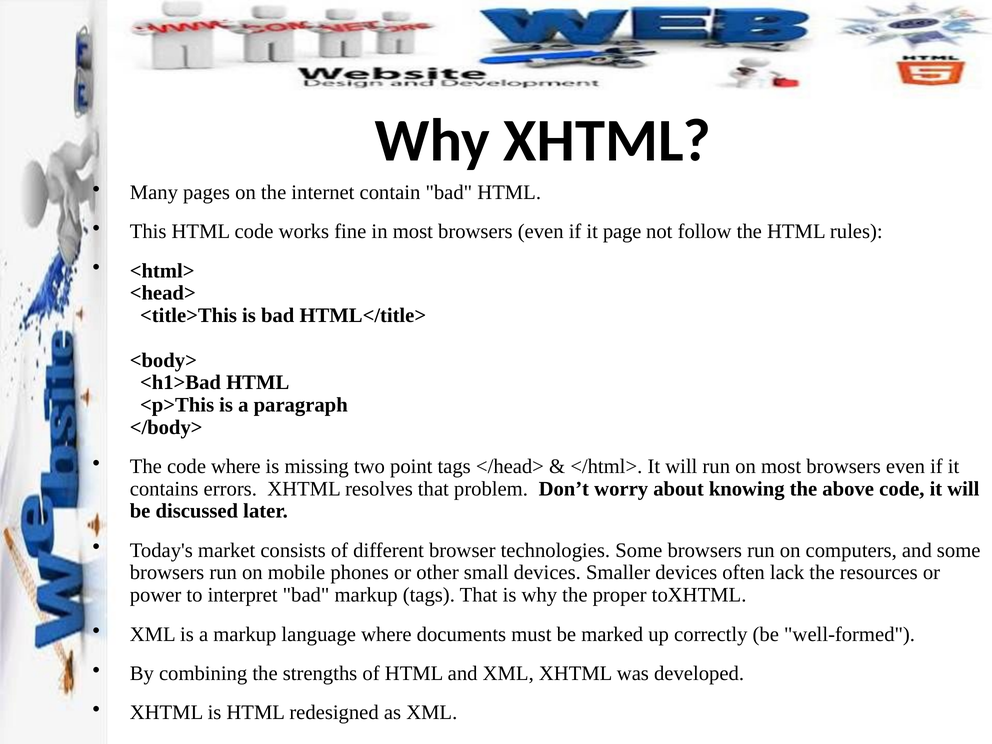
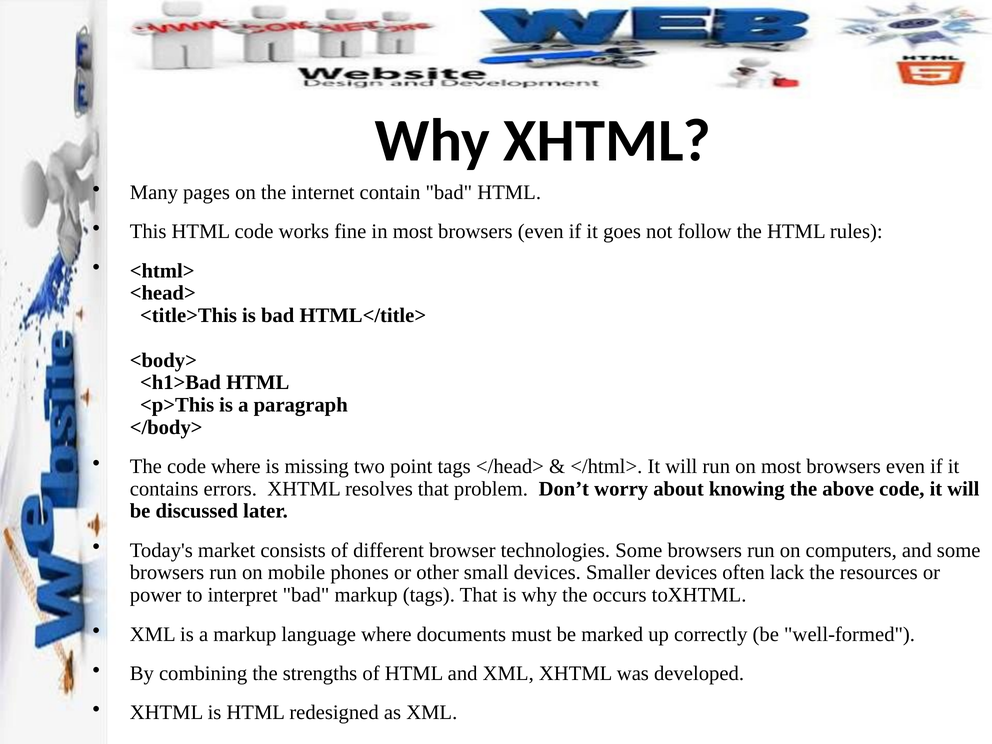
page: page -> goes (622, 232)
proper: proper -> occurs (620, 595)
